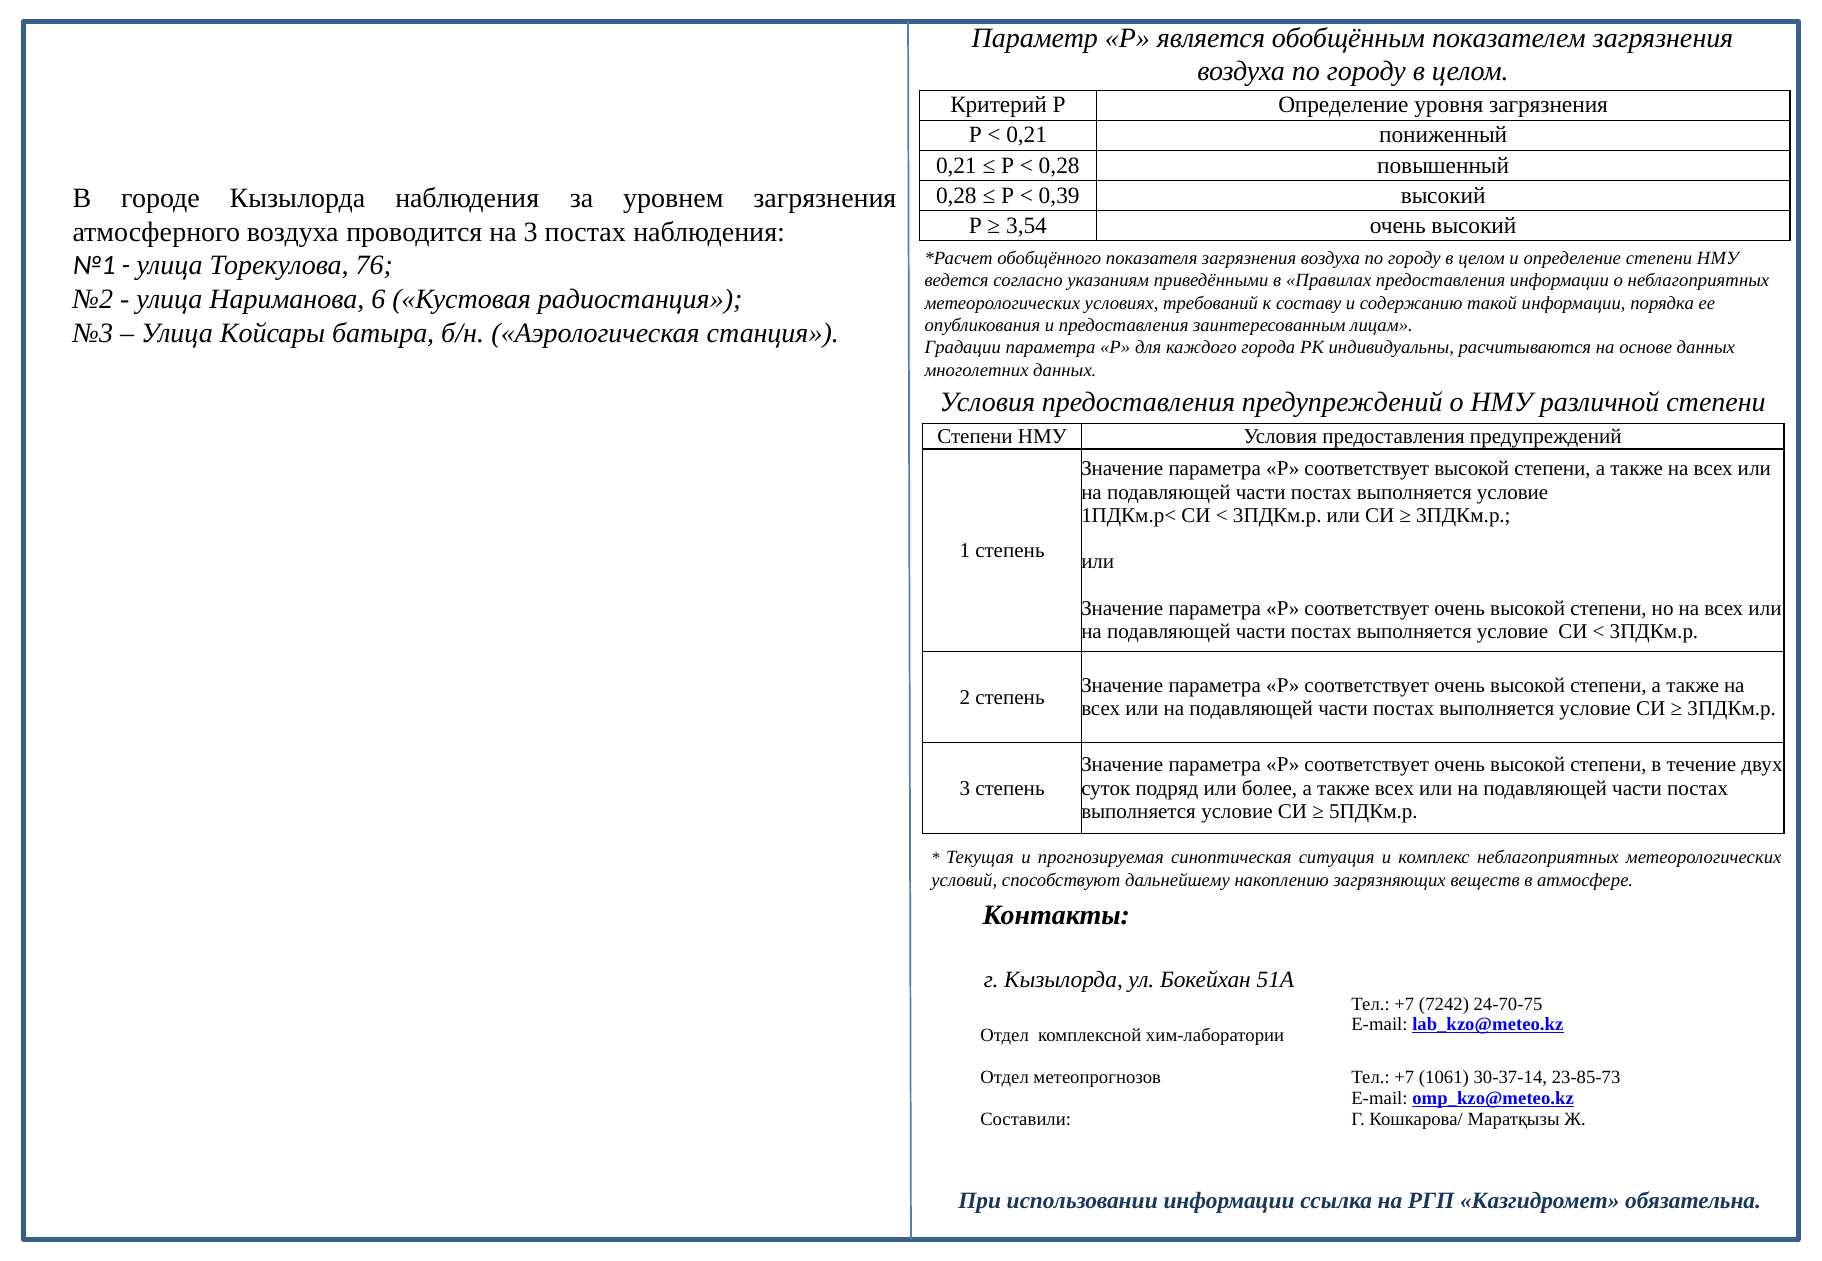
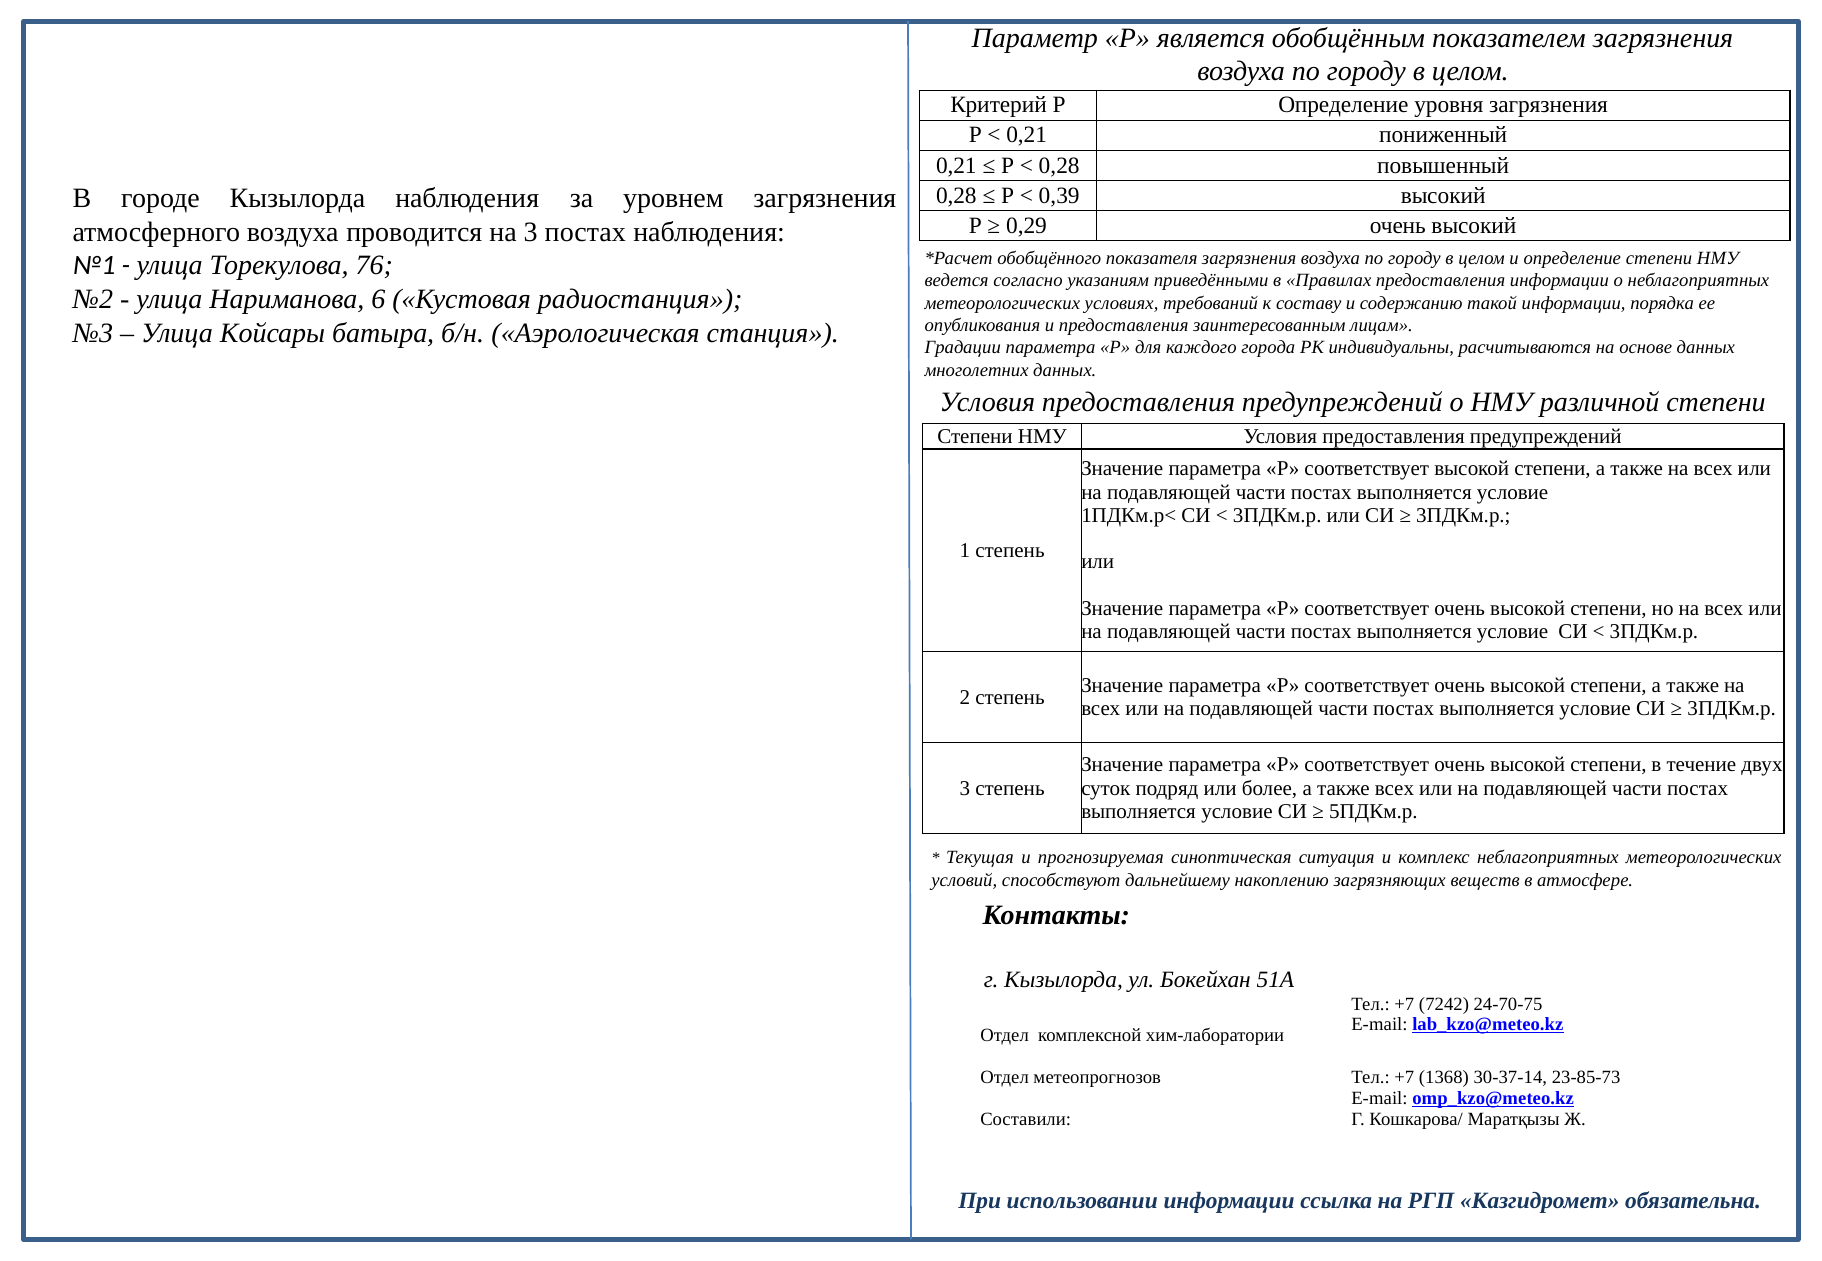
3,54: 3,54 -> 0,29 (1026, 225)
1061: 1061 -> 1368 (1444, 1078)
